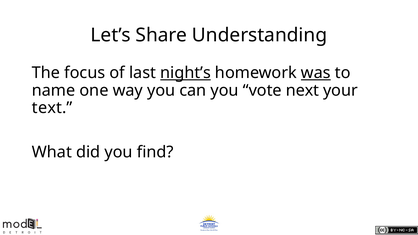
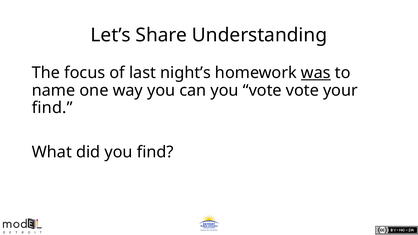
night’s underline: present -> none (186, 73)
vote next: next -> vote (302, 90)
text: text -> find (52, 108)
